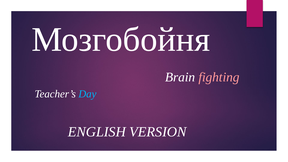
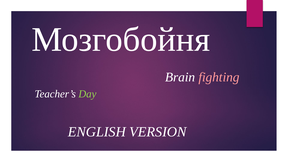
Day colour: light blue -> light green (88, 94)
